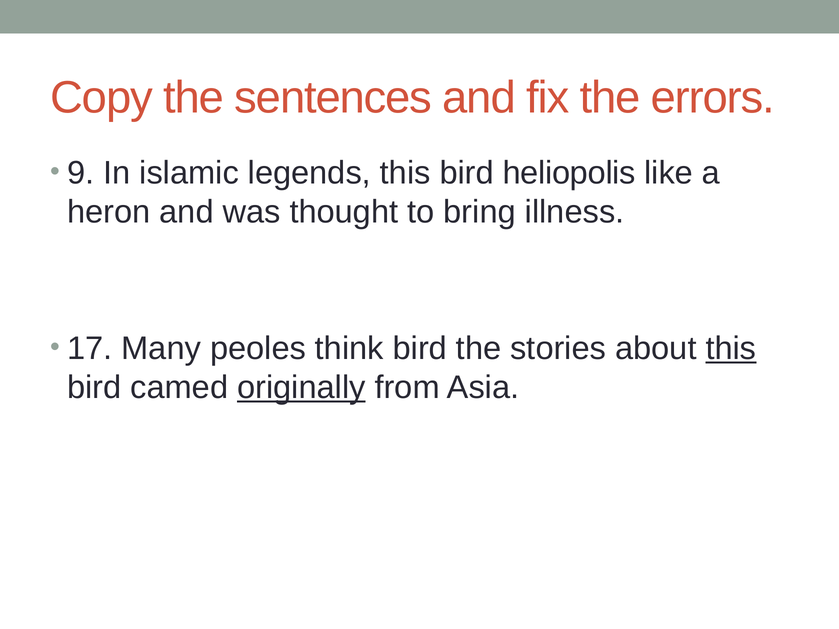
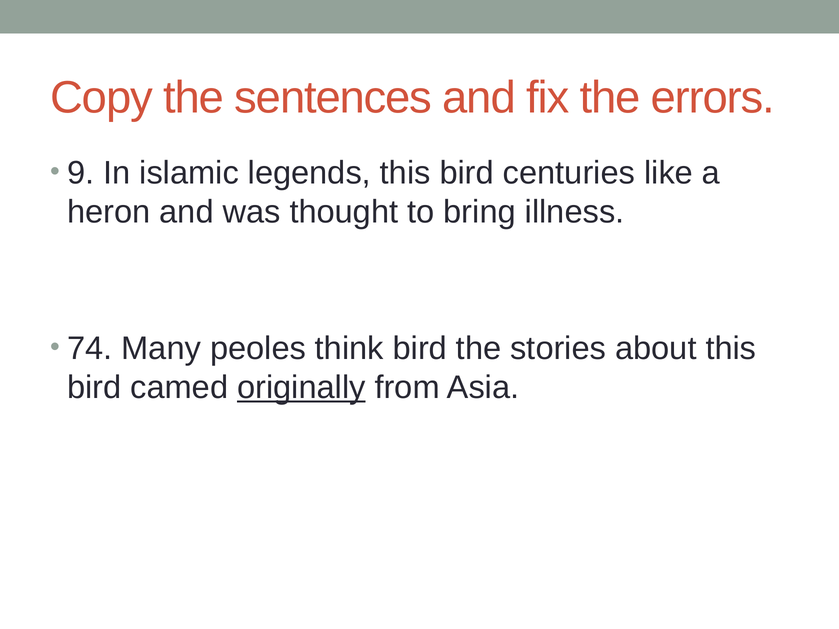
heliopolis: heliopolis -> centuries (569, 173)
17: 17 -> 74 (90, 349)
this underline: present -> none (731, 349)
